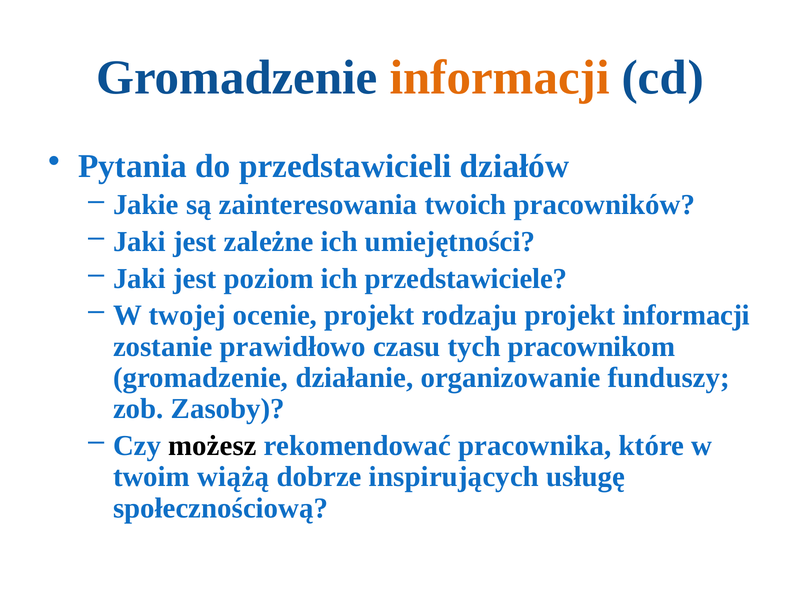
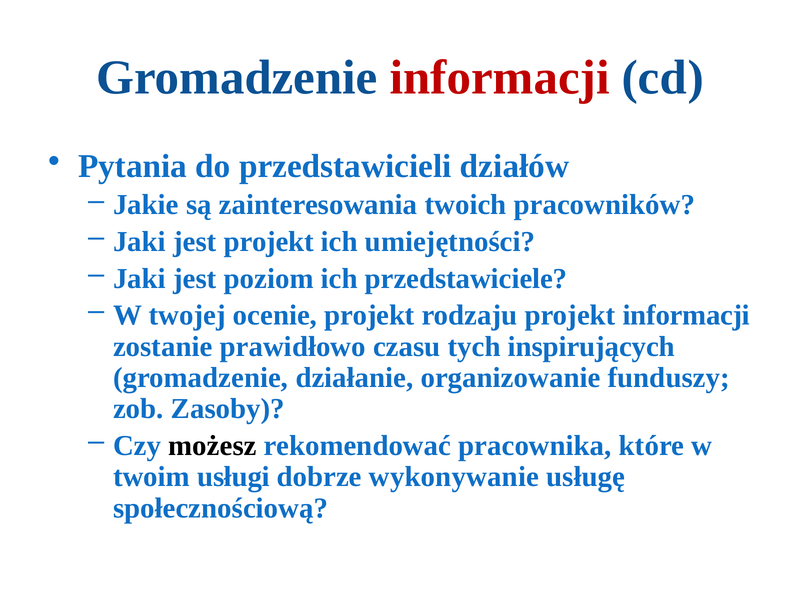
informacji colour: orange -> red (500, 77)
jest zależne: zależne -> projekt (269, 242)
pracownikom: pracownikom -> inspirujących (591, 346)
wiążą: wiążą -> usługi (233, 477)
inspirujących: inspirujących -> wykonywanie (454, 477)
